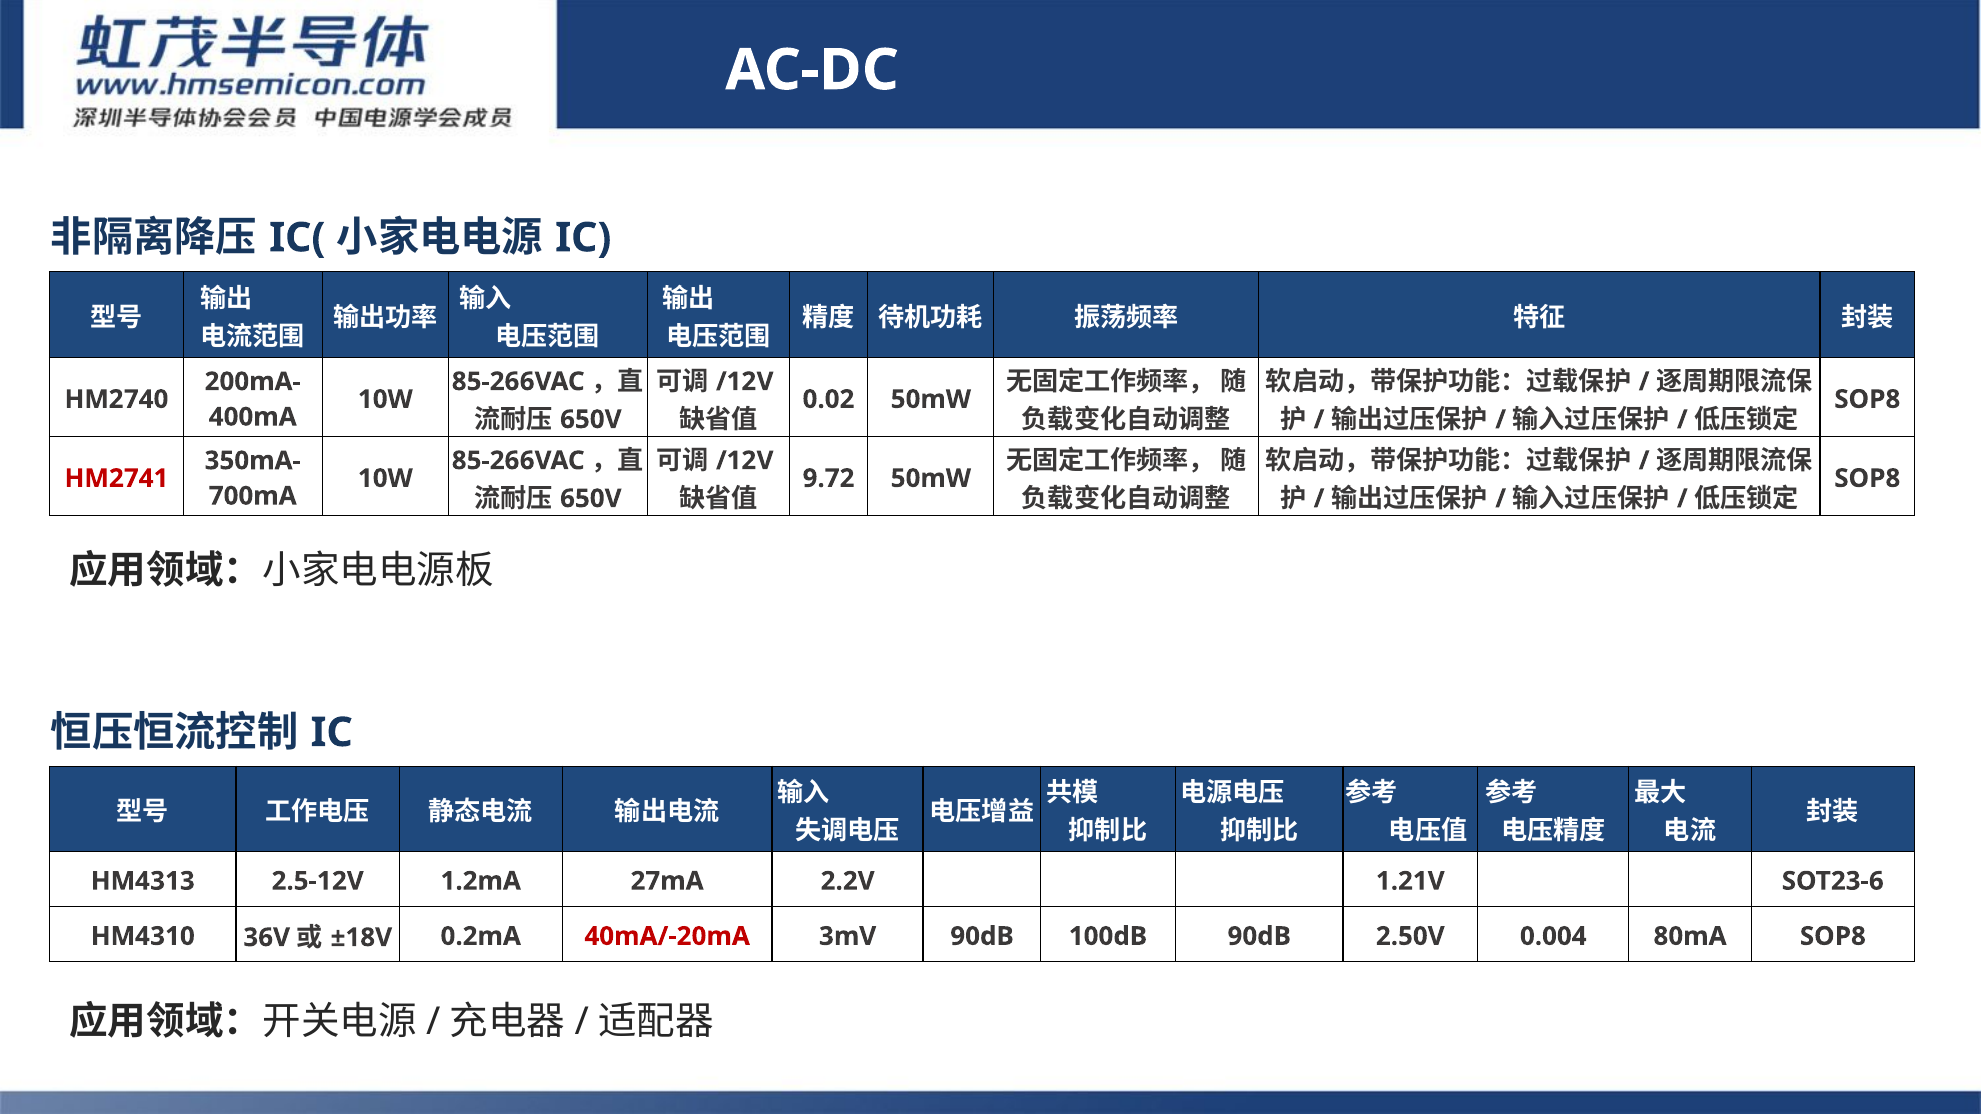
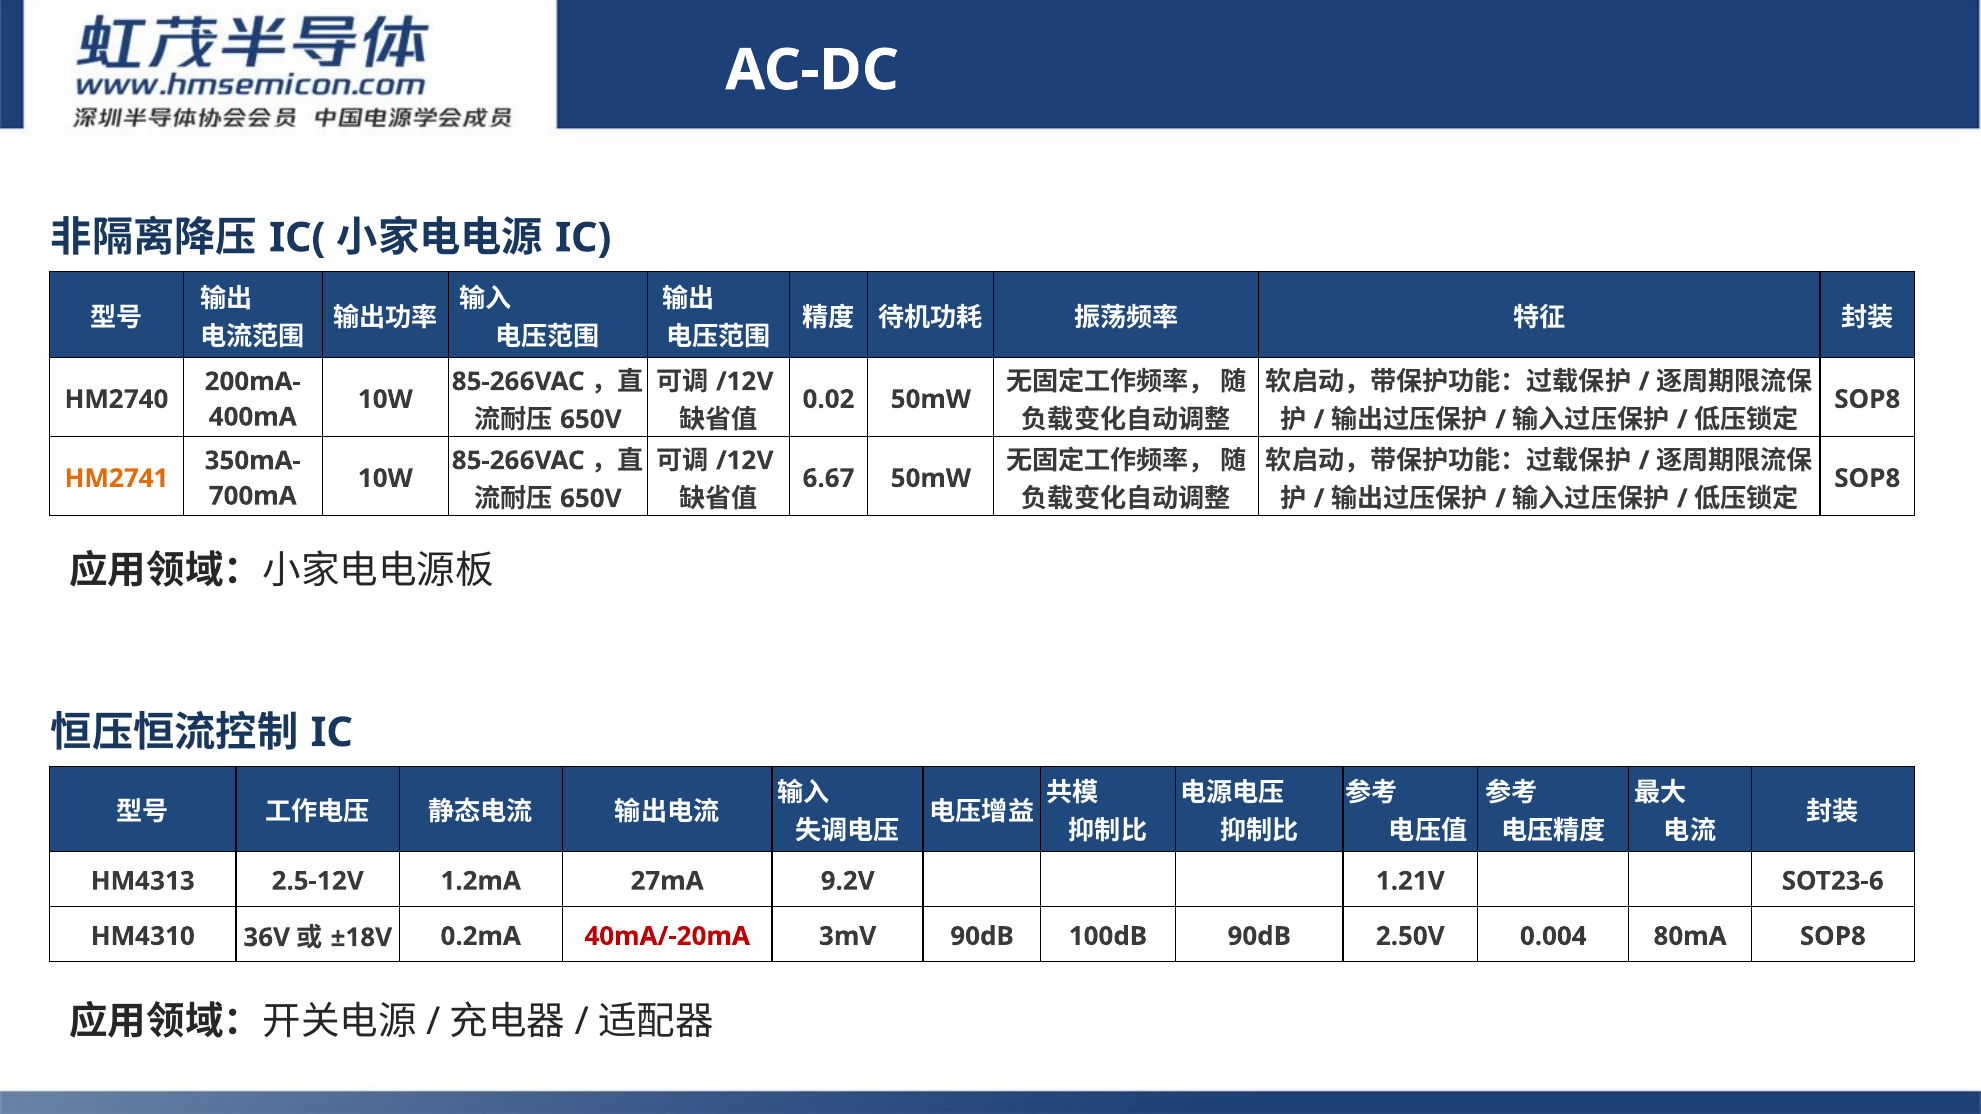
HM2741 colour: red -> orange (116, 479)
9.72: 9.72 -> 6.67 (829, 479)
2.2V: 2.2V -> 9.2V (848, 881)
